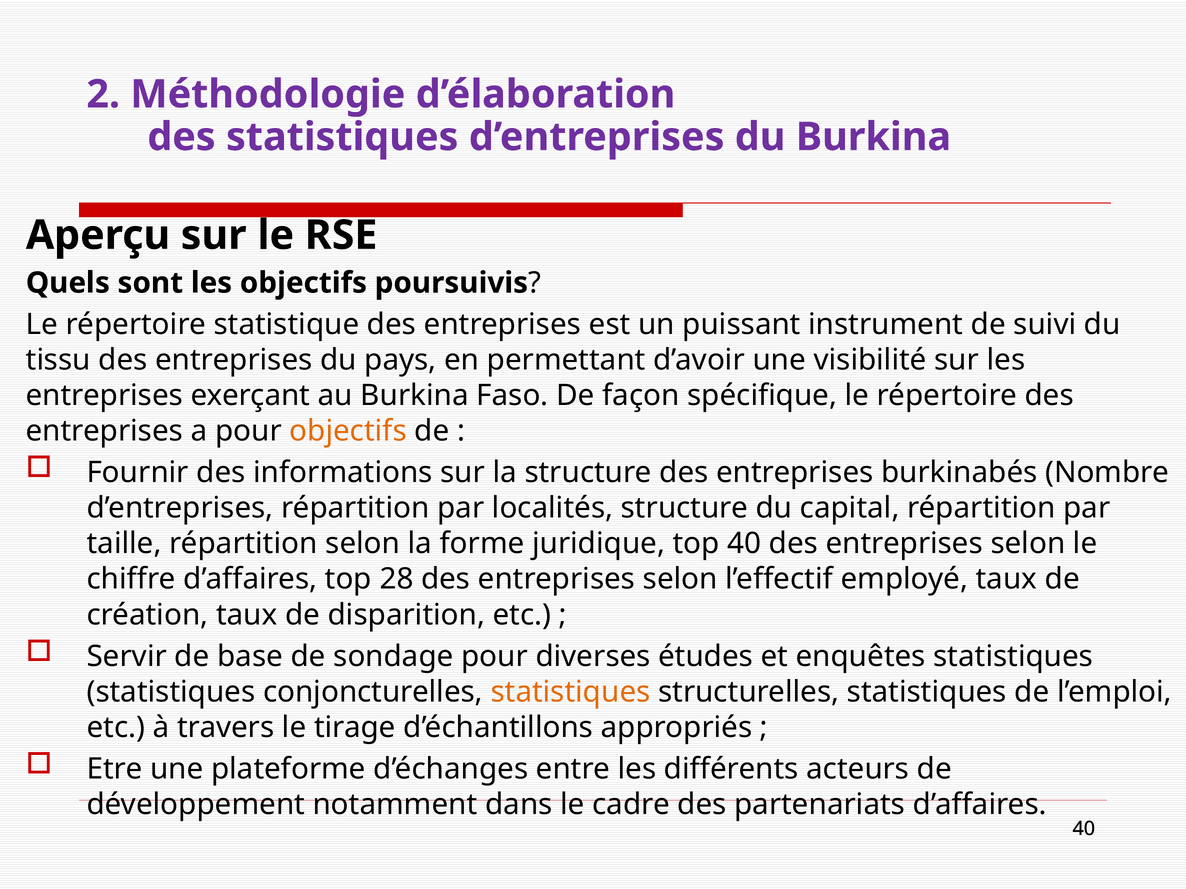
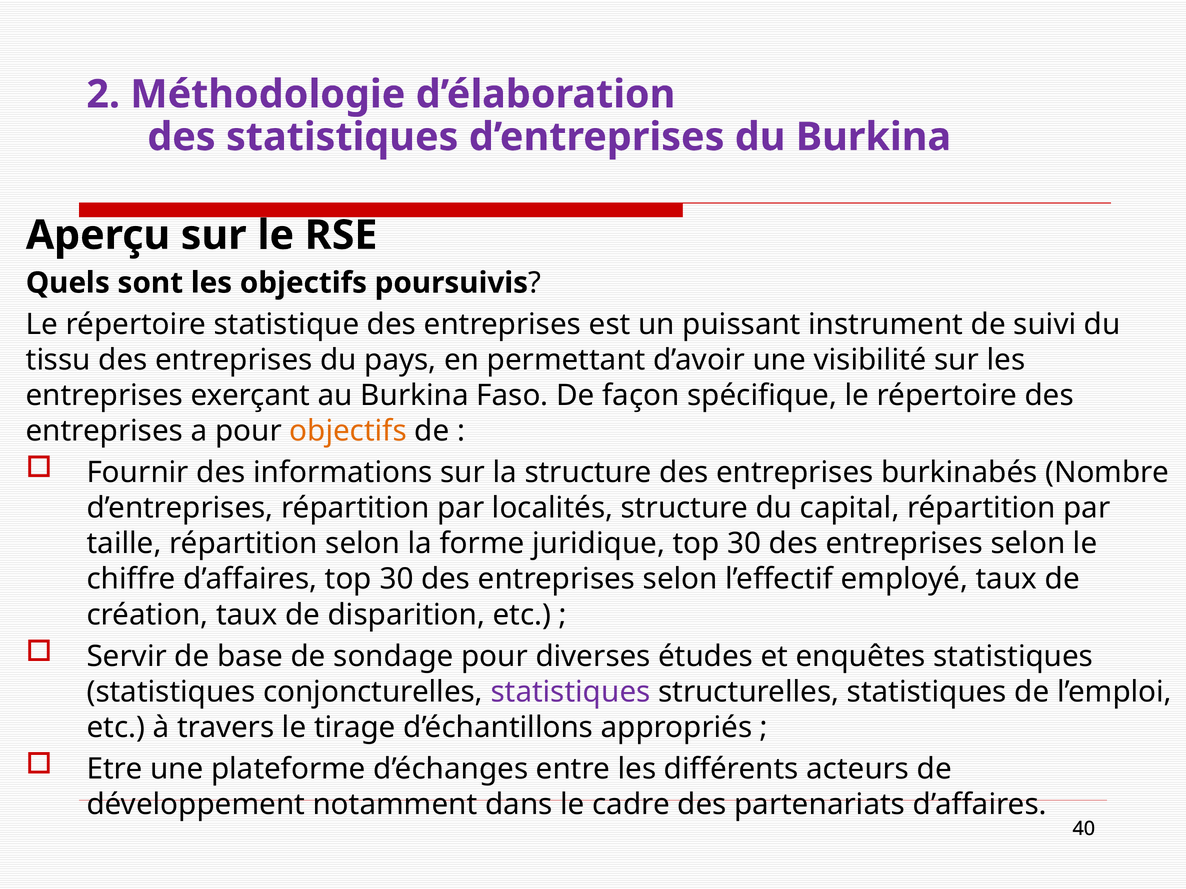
juridique top 40: 40 -> 30 (744, 544)
d’affaires top 28: 28 -> 30 (397, 580)
statistiques colour: orange -> purple (571, 692)
